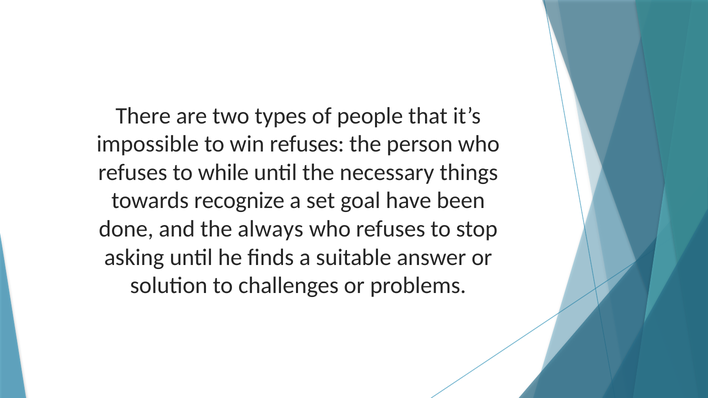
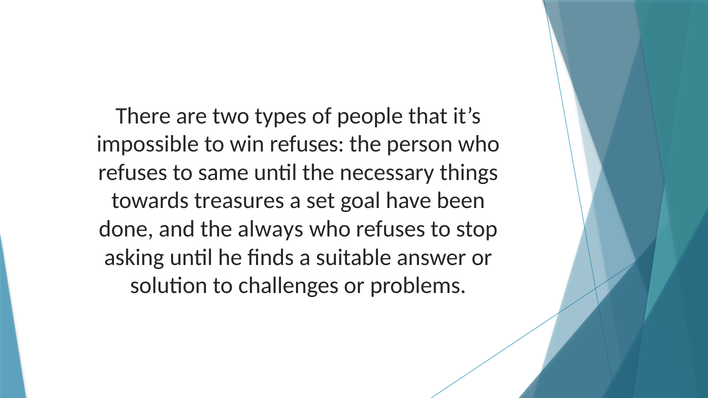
while: while -> same (223, 172)
recognize: recognize -> treasures (239, 201)
